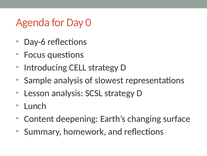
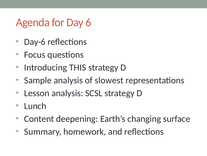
0: 0 -> 6 (88, 22)
CELL: CELL -> THIS (78, 67)
